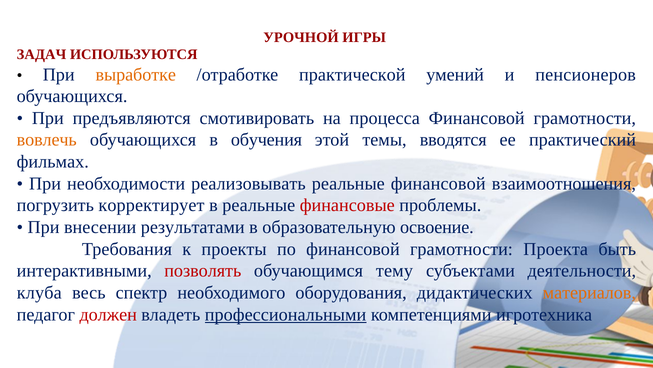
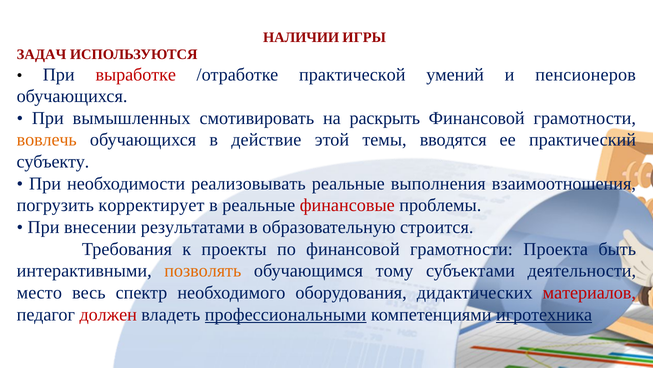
УРОЧНОЙ: УРОЧНОЙ -> НАЛИЧИИ (301, 37)
выработке colour: orange -> red (136, 74)
предъявляются: предъявляются -> вымышленных (132, 118)
процесса: процесса -> раскрыть (385, 118)
обучения: обучения -> действие (266, 140)
фильмах: фильмах -> субъекту (53, 162)
реальные финансовой: финансовой -> выполнения (438, 183)
освоение: освоение -> строится (437, 227)
позволять colour: red -> orange (203, 270)
тему: тему -> тому (395, 270)
клуба: клуба -> место (39, 292)
материалов colour: orange -> red (589, 292)
игротехника underline: none -> present (544, 314)
